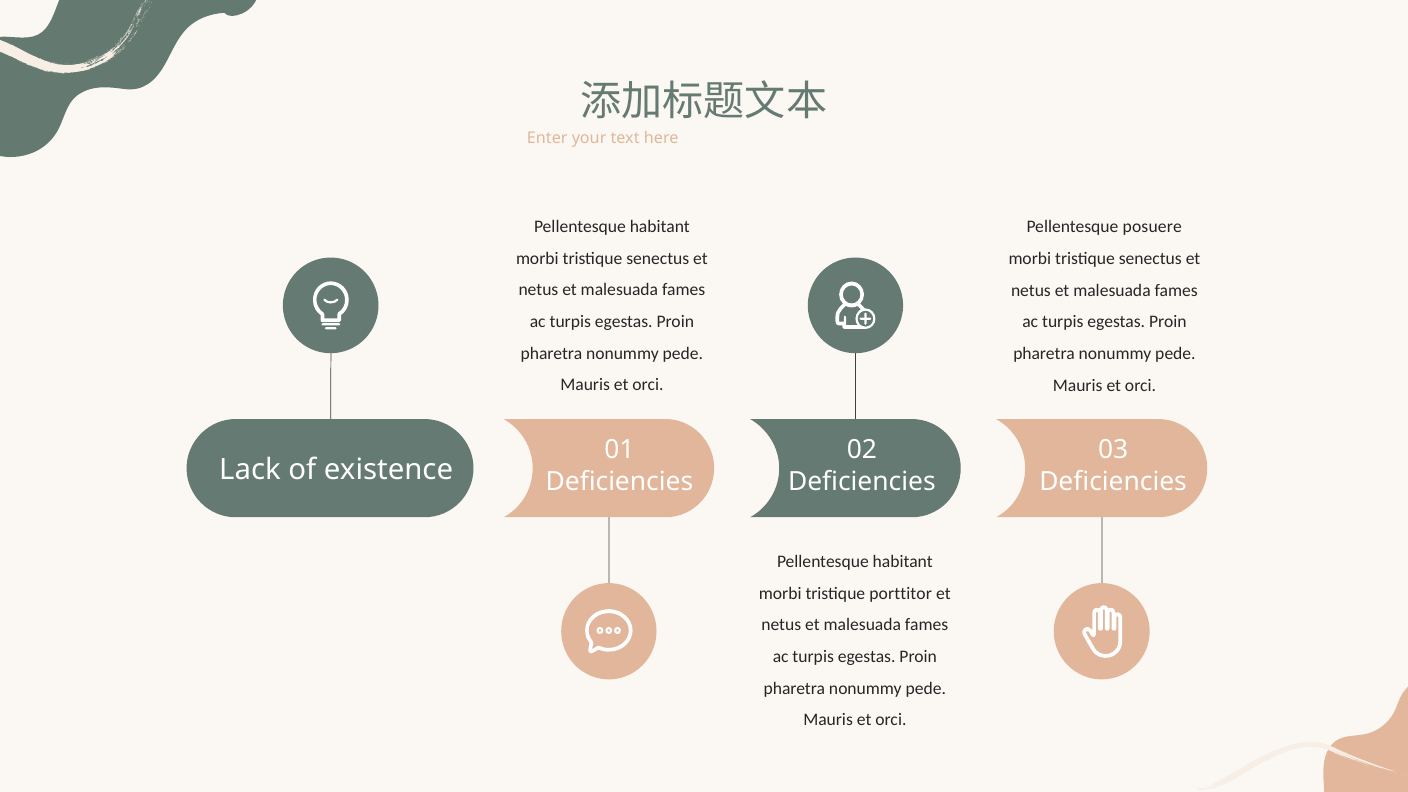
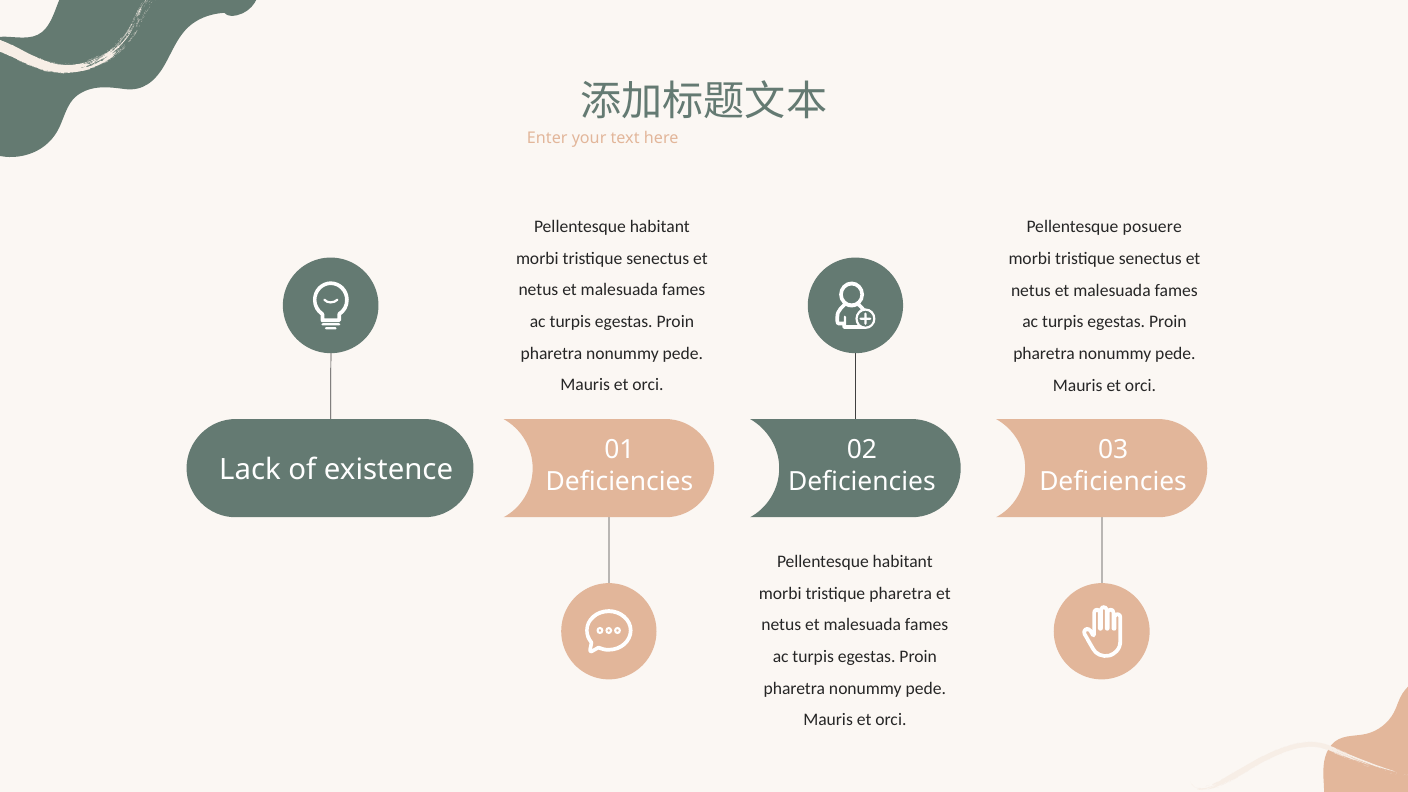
tristique porttitor: porttitor -> pharetra (901, 593)
